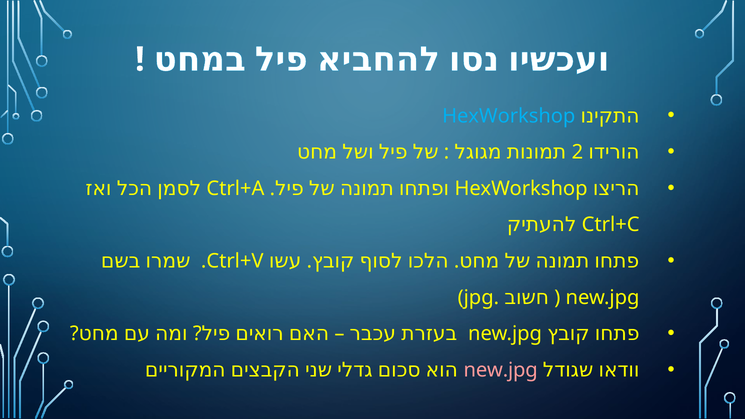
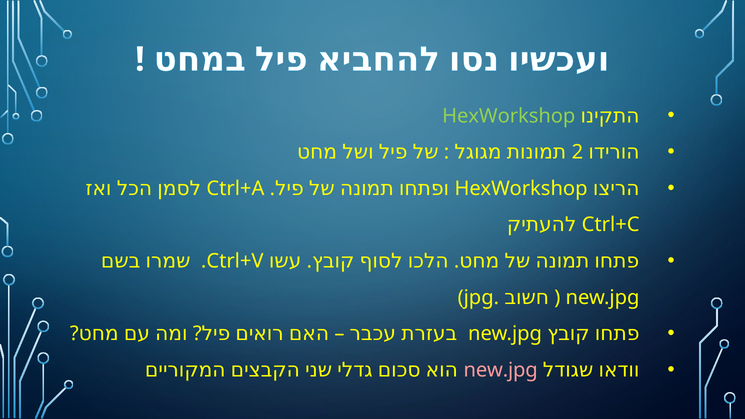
HexWorkshop colour: light blue -> light green (509, 116)
